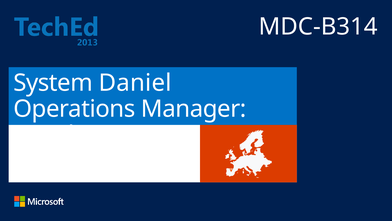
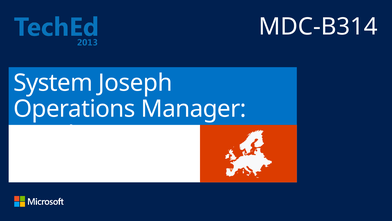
System Daniel: Daniel -> Joseph (135, 83)
